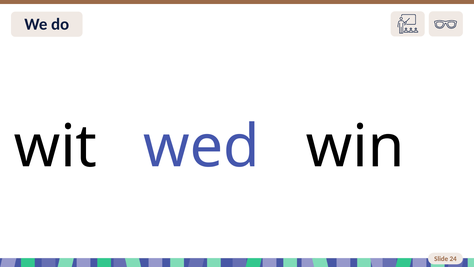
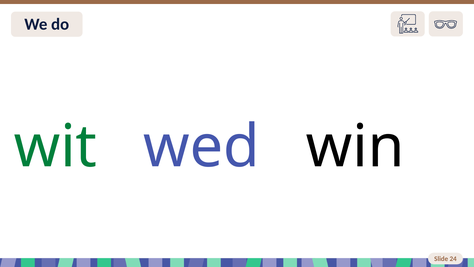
wit colour: black -> green (55, 147)
